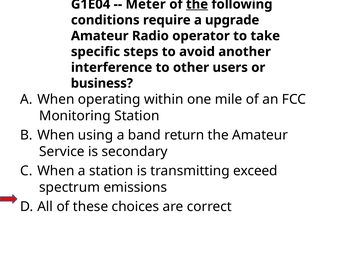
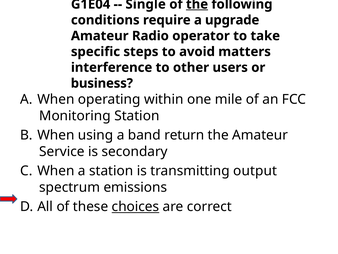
Meter: Meter -> Single (146, 4)
another: another -> matters (245, 52)
exceed: exceed -> output (255, 171)
choices underline: none -> present (135, 206)
